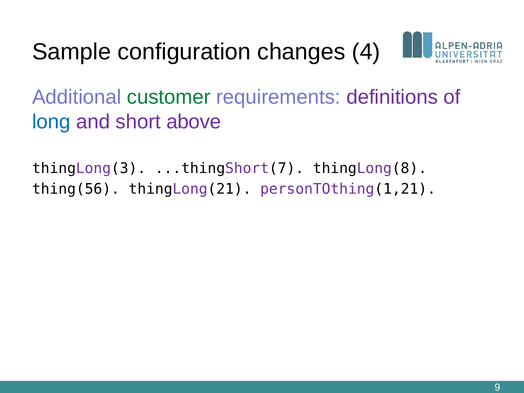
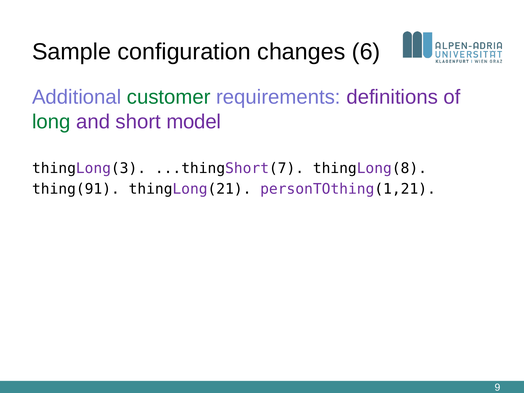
4: 4 -> 6 (366, 52)
long colour: blue -> green (51, 122)
above: above -> model (194, 122)
thing(56: thing(56 -> thing(91 (76, 189)
